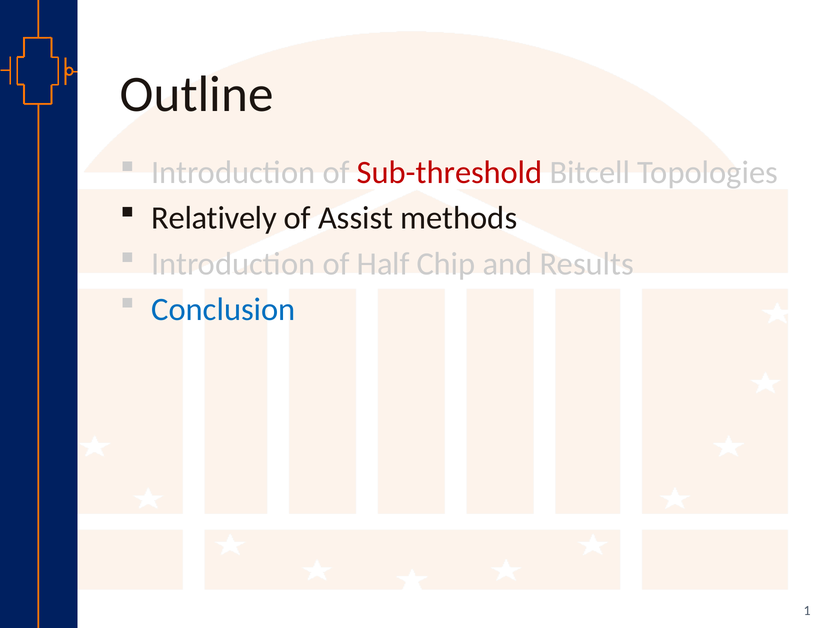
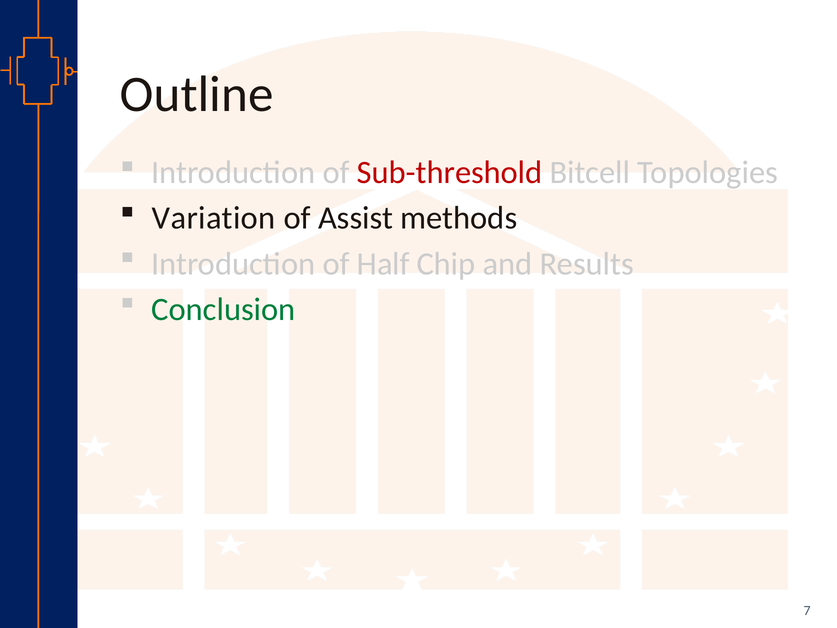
Relatively: Relatively -> Variation (214, 218)
Conclusion colour: blue -> green (223, 309)
1: 1 -> 7 (807, 610)
